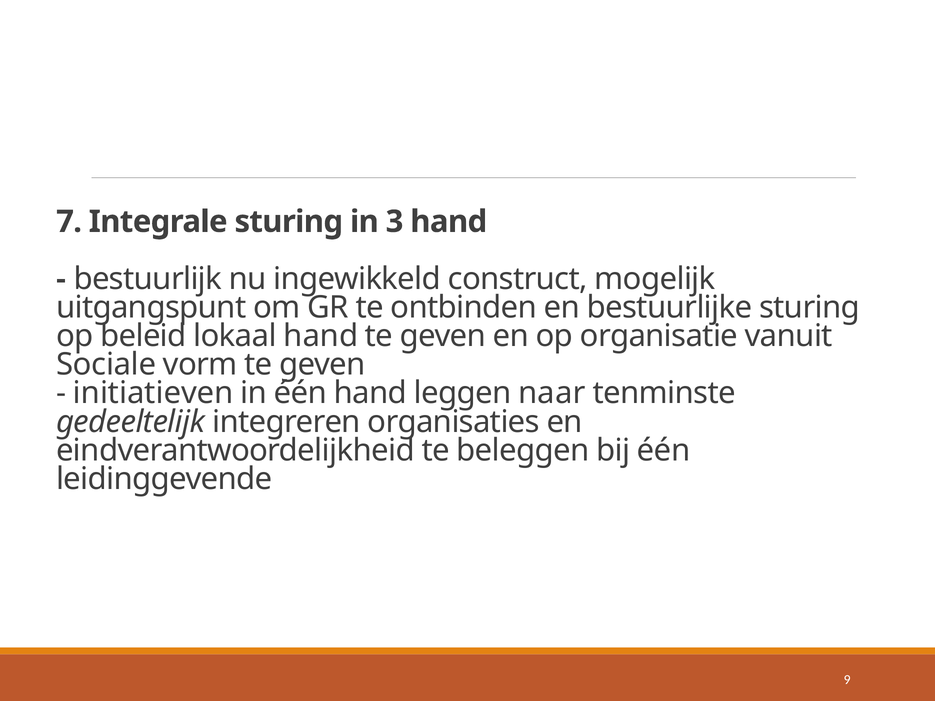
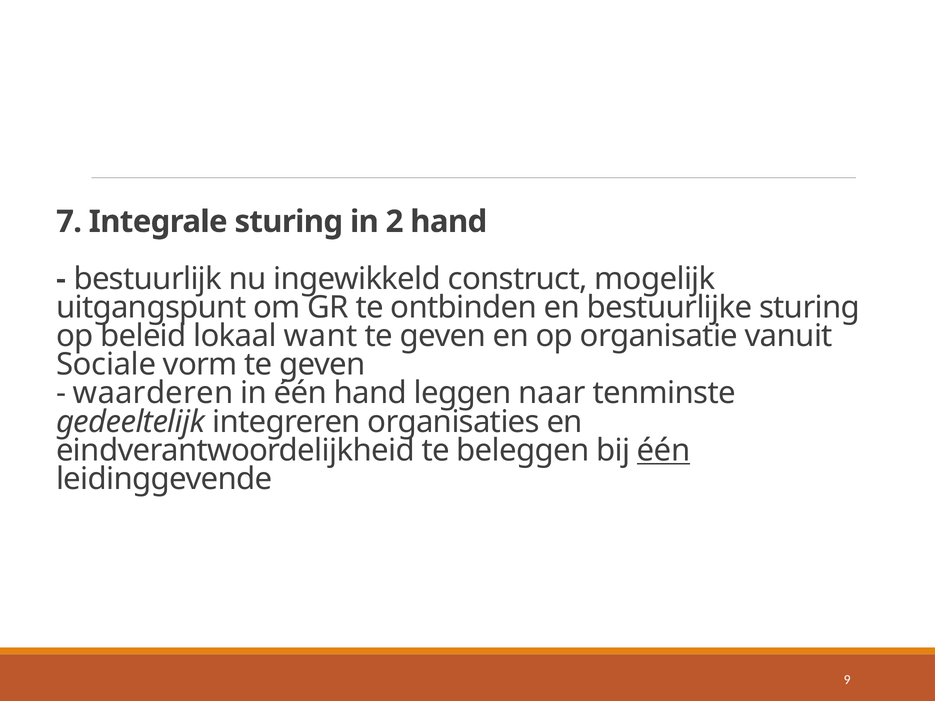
3: 3 -> 2 (395, 222)
lokaal hand: hand -> want (321, 336)
initiatieven: initiatieven -> waarderen (153, 393)
één underline: none -> present (664, 451)
